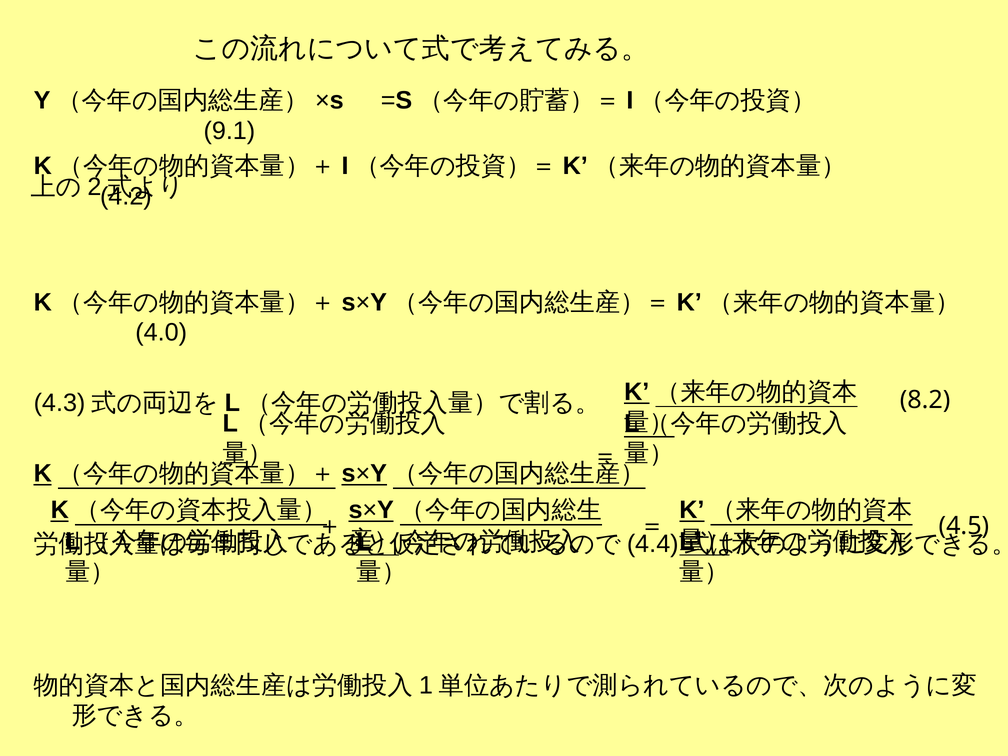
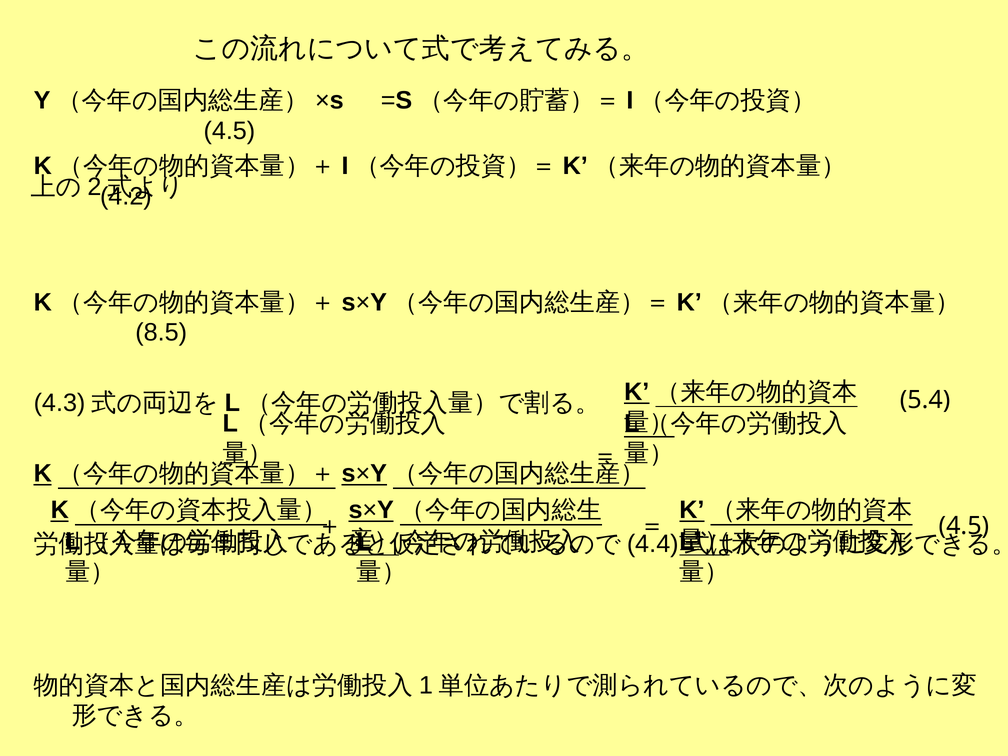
9.1: 9.1 -> 4.5 (229, 131)
4.0: 4.0 -> 8.5 (161, 332)
8.2: 8.2 -> 5.4 (925, 400)
